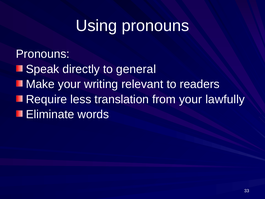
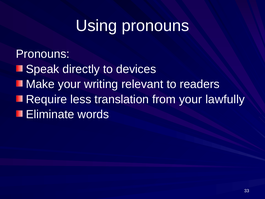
general: general -> devices (136, 69)
